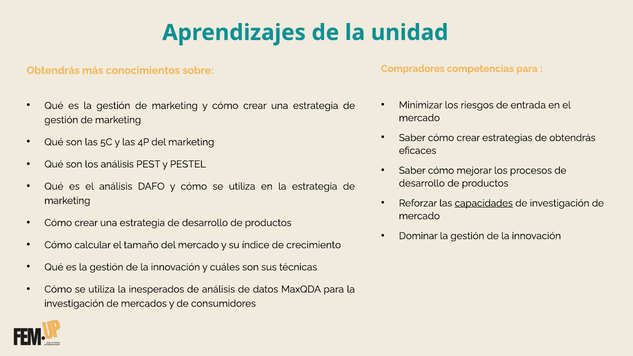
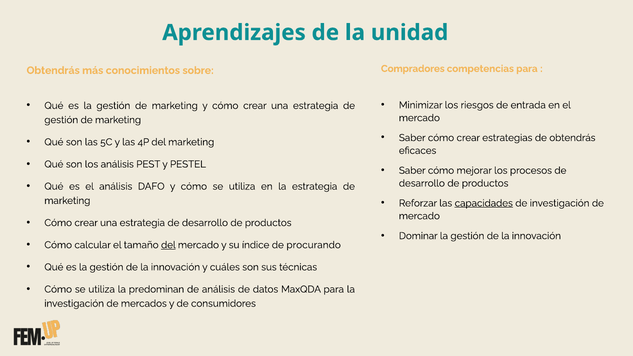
del underline: none -> present (168, 245)
crecimiento: crecimiento -> procurando (314, 245)
inesperados: inesperados -> predominan (156, 289)
